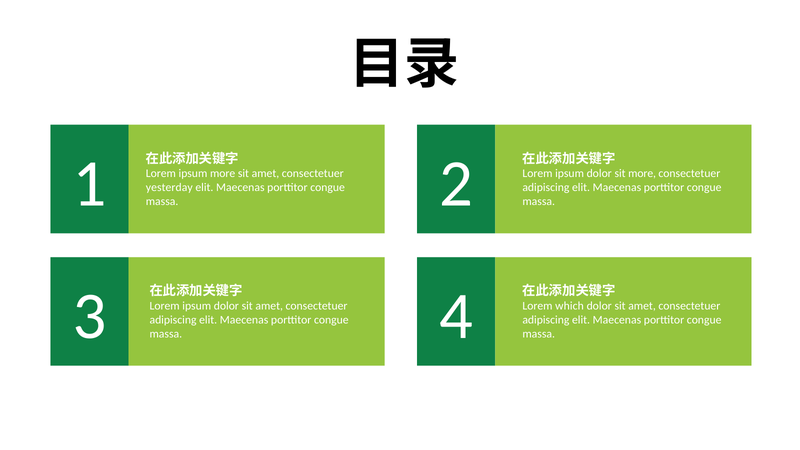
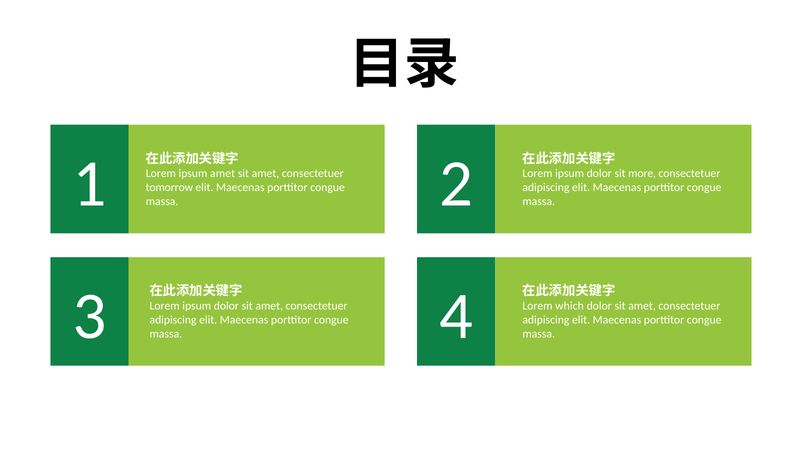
ipsum more: more -> amet (223, 174)
yesterday: yesterday -> tomorrow (169, 188)
